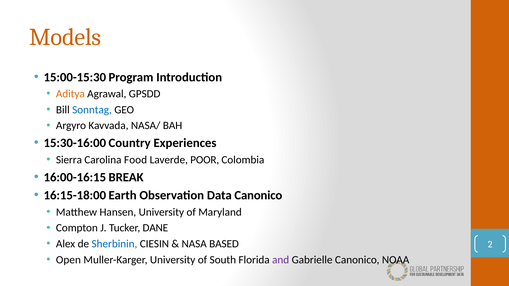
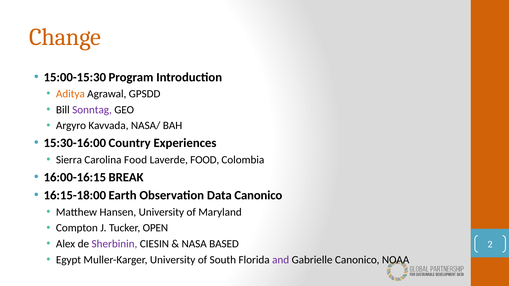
Models: Models -> Change (65, 37)
Sonntag colour: blue -> purple (92, 110)
Laverde POOR: POOR -> FOOD (205, 160)
DANE: DANE -> OPEN (155, 228)
Sherbinin colour: blue -> purple (114, 244)
Open: Open -> Egypt (68, 260)
